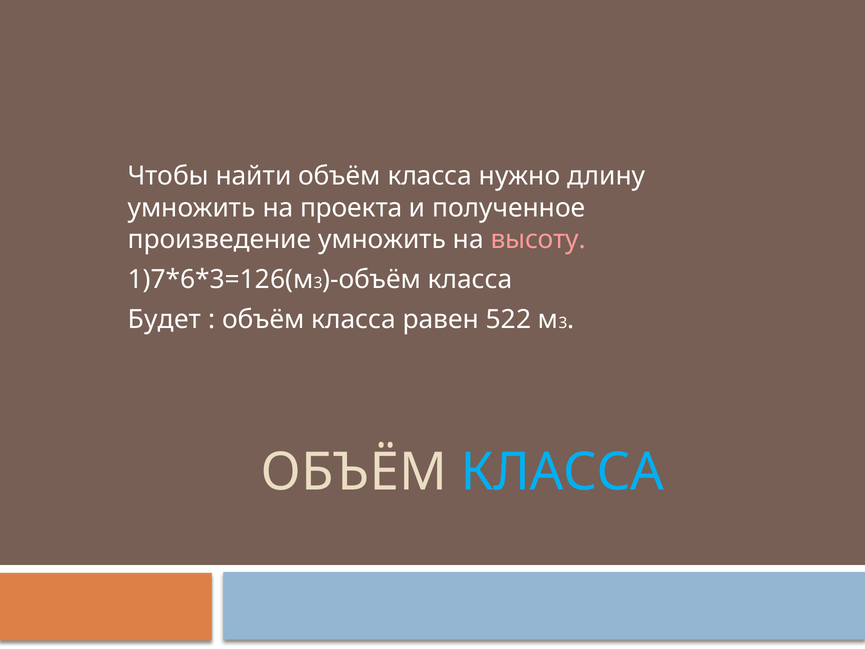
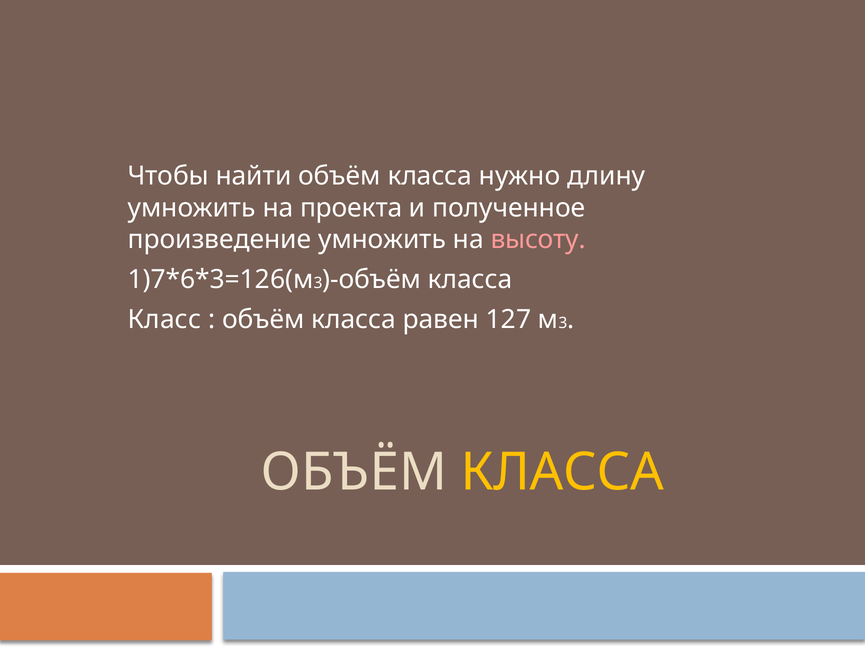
Будет: Будет -> Класс (164, 320)
522: 522 -> 127 (508, 320)
КЛАССА colour: light blue -> yellow (562, 472)
